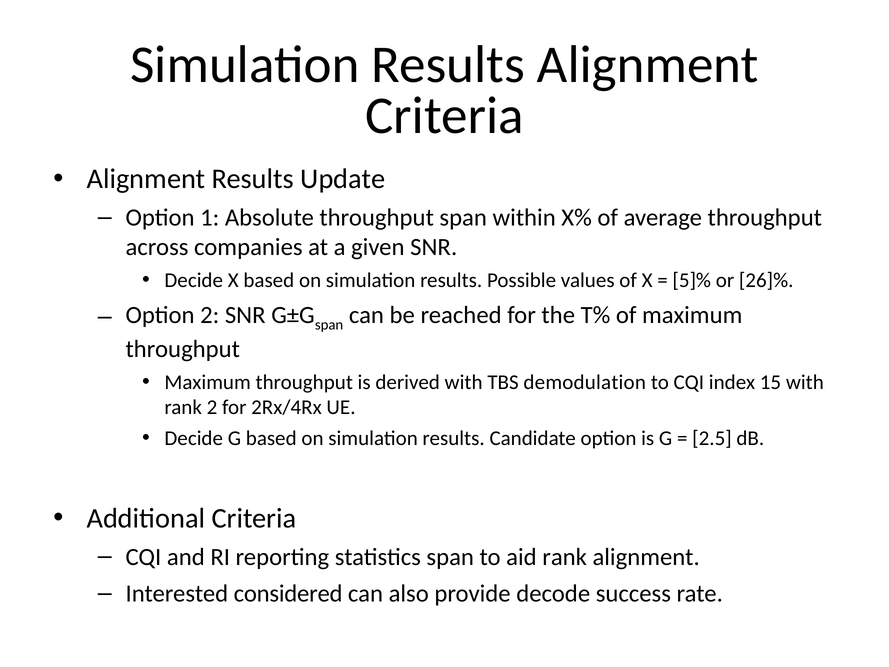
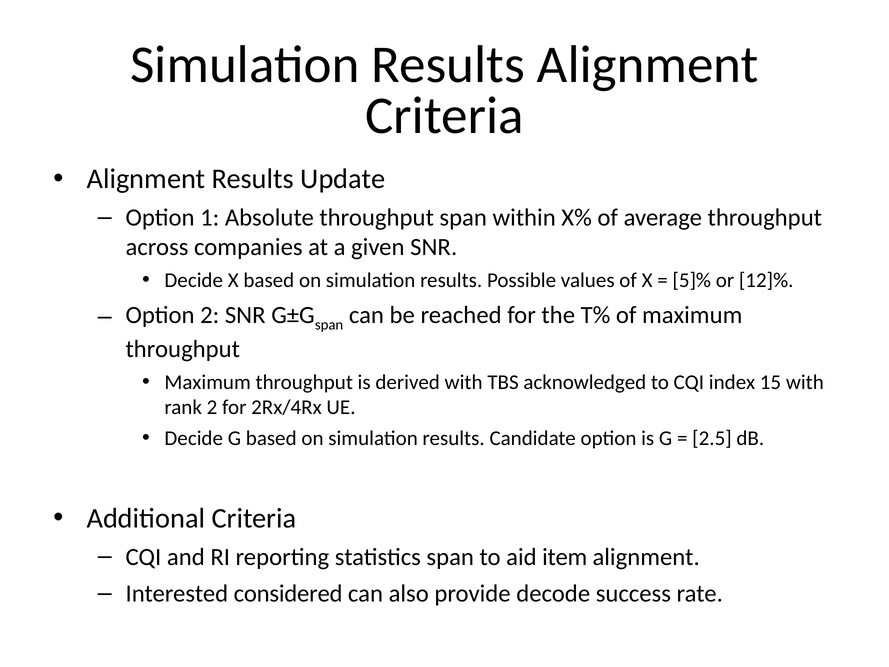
26]%: 26]% -> 12]% (766, 280)
demodulation: demodulation -> acknowledged (585, 382)
aid rank: rank -> item (565, 557)
